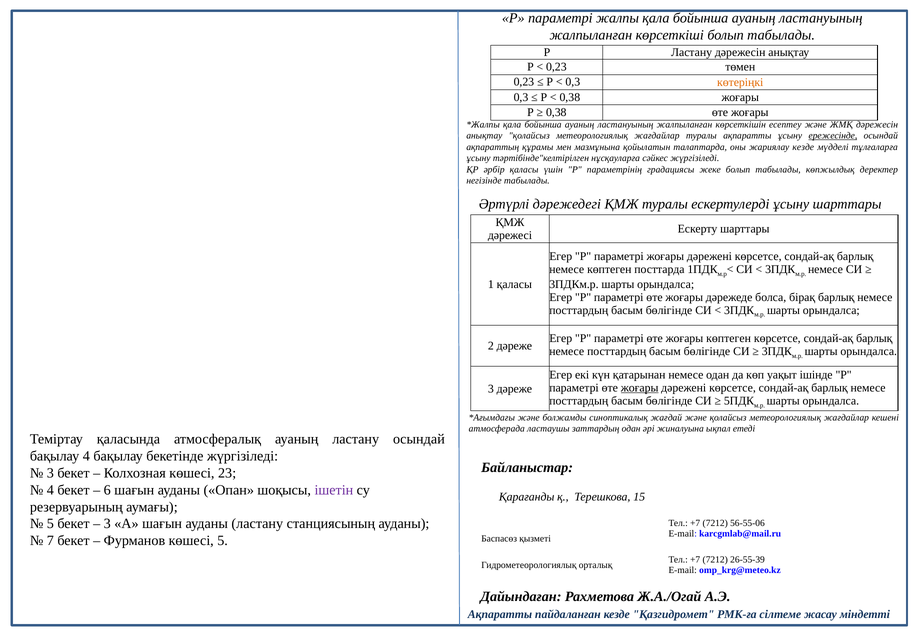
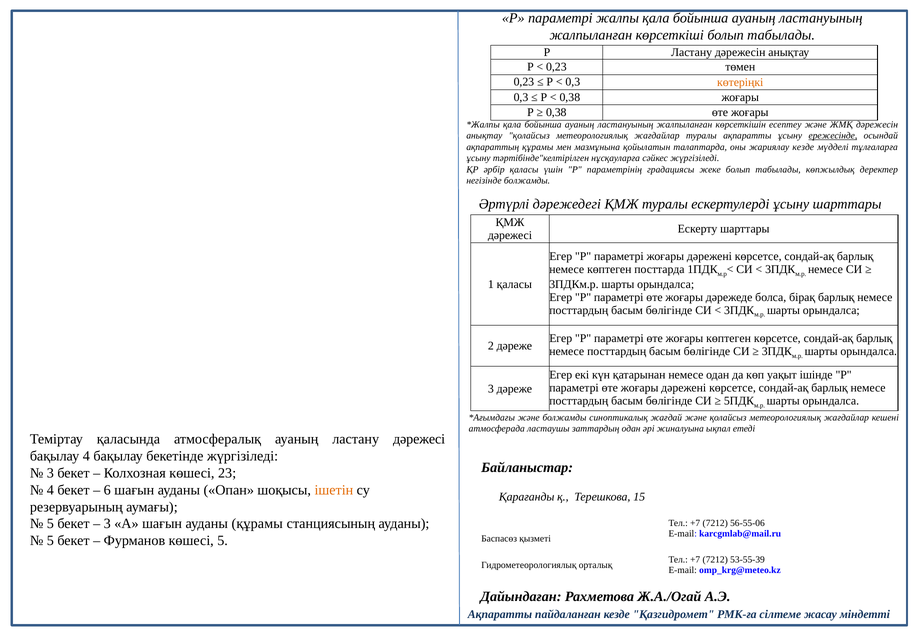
негізінде табылады: табылады -> болжамды (527, 181)
жоғары underline: present -> none (640, 388)
ластану осындай: осындай -> дәрежесі (419, 439)
ішетін colour: purple -> orange (334, 490)
ауданы ластану: ластану -> құрамы (257, 524)
7: 7 -> 5 (50, 541)
26-55-39: 26-55-39 -> 53-55-39 (748, 560)
